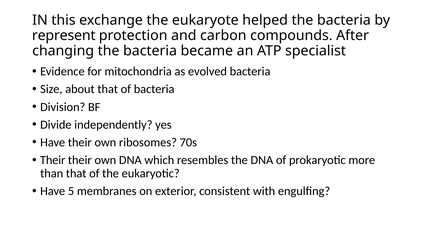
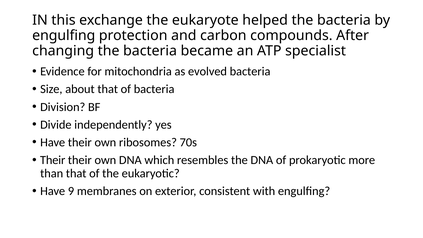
represent: represent -> engulfing (64, 36)
5: 5 -> 9 (71, 191)
